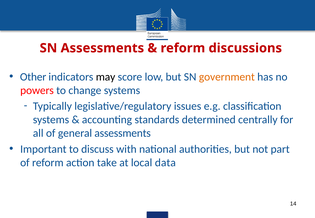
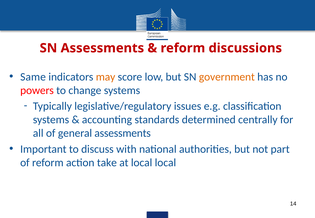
Other: Other -> Same (33, 77)
may colour: black -> orange (106, 77)
local data: data -> local (165, 163)
